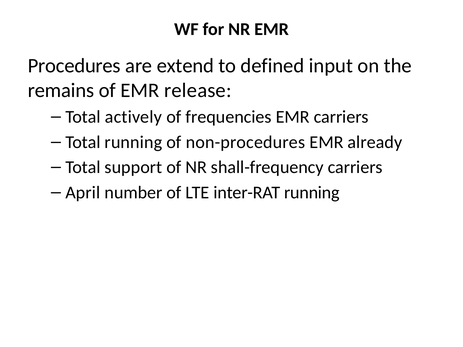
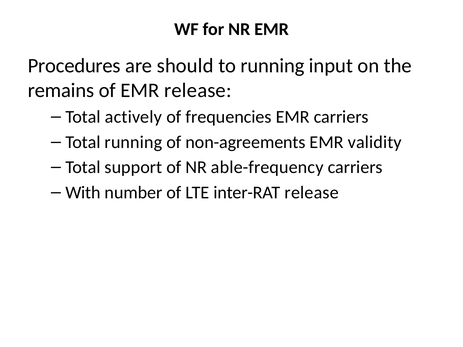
extend: extend -> should (185, 66)
to defined: defined -> running (273, 66)
non-procedures: non-procedures -> non-agreements (246, 142)
already: already -> validity (375, 142)
shall-frequency: shall-frequency -> able-frequency (267, 167)
April: April -> With (83, 193)
inter-RAT running: running -> release (312, 193)
